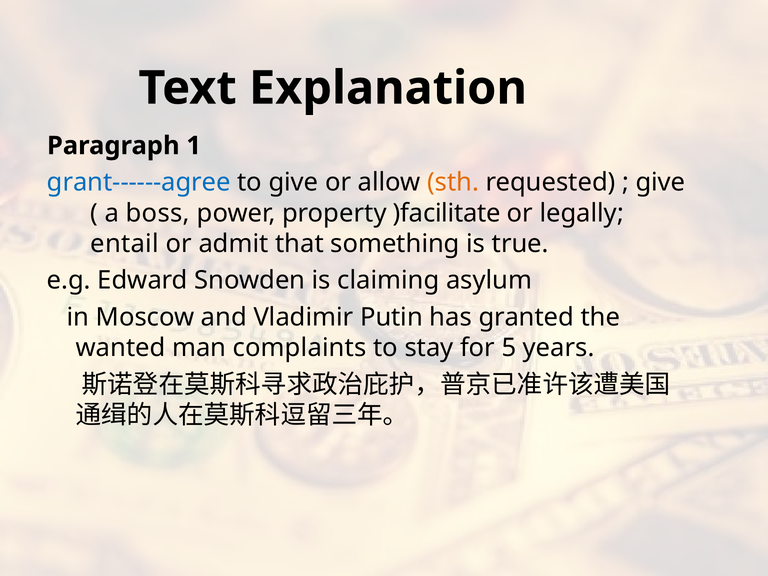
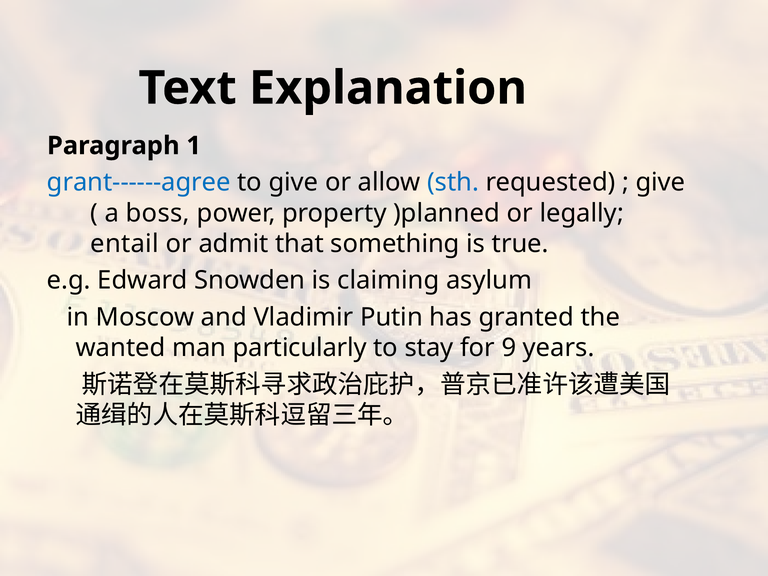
sth colour: orange -> blue (453, 182)
)facilitate: )facilitate -> )planned (447, 213)
complaints: complaints -> particularly (300, 348)
5: 5 -> 9 (509, 348)
